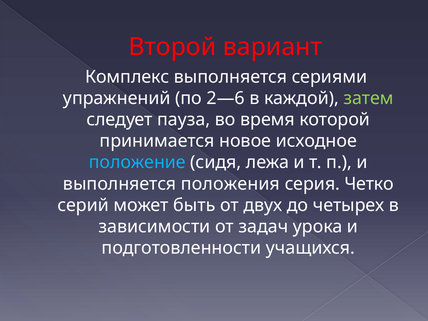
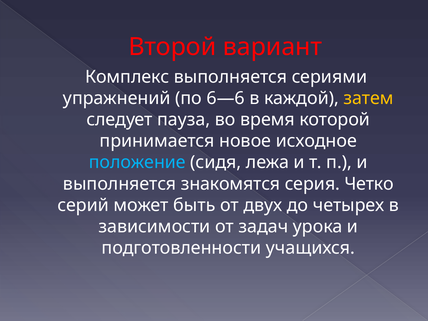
2—6: 2—6 -> 6—6 (226, 98)
затем colour: light green -> yellow (369, 98)
положения: положения -> знакомятся (231, 184)
